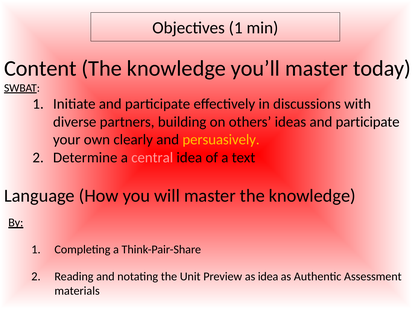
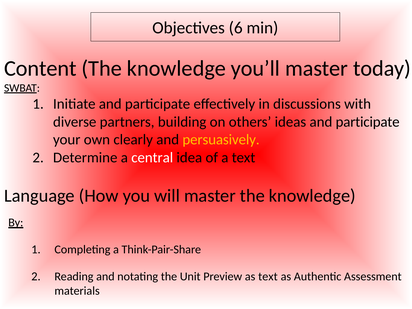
Objectives 1: 1 -> 6 (236, 28)
central colour: pink -> white (152, 158)
as idea: idea -> text (268, 277)
